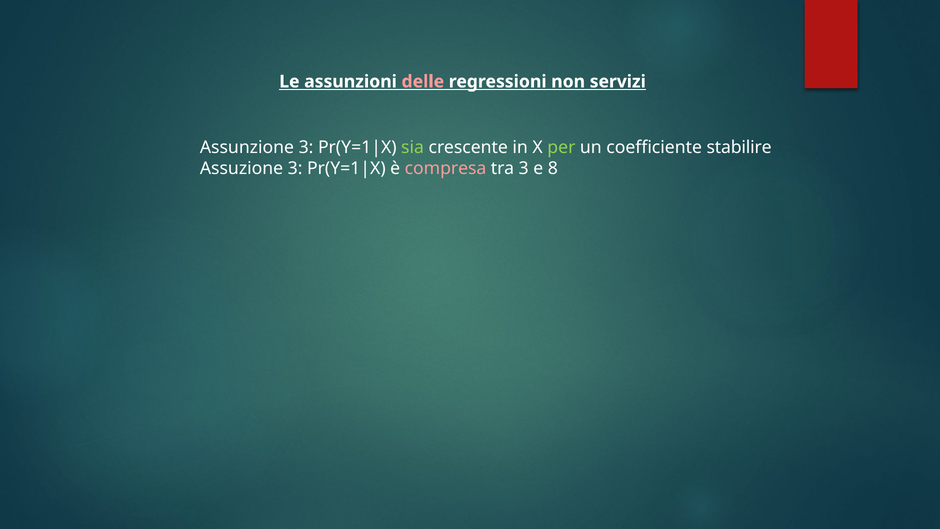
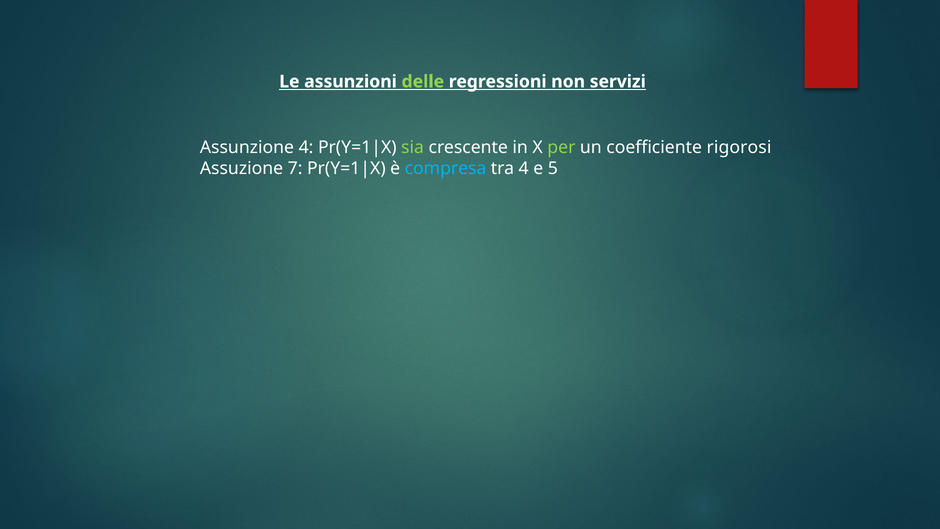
delle colour: pink -> light green (423, 82)
Assunzione 3: 3 -> 4 (306, 147)
stabilire: stabilire -> rigorosi (739, 147)
Assuzione 3: 3 -> 7 (295, 168)
compresa colour: pink -> light blue (446, 168)
tra 3: 3 -> 4 (524, 168)
8: 8 -> 5 (553, 168)
